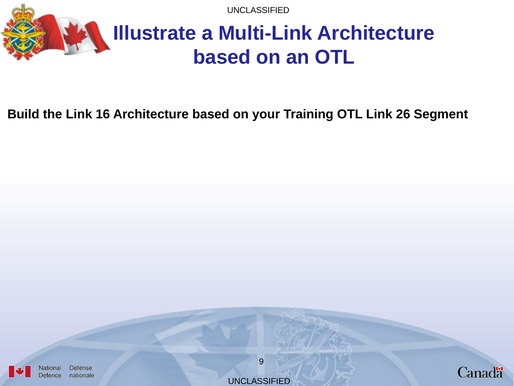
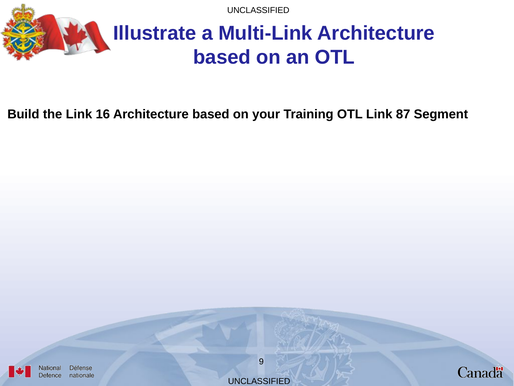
26: 26 -> 87 (403, 114)
